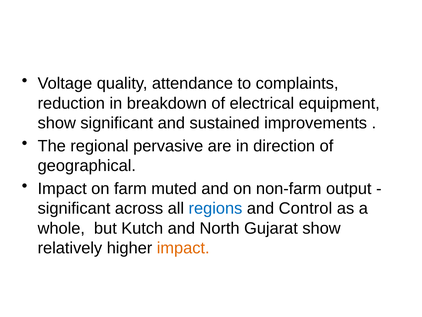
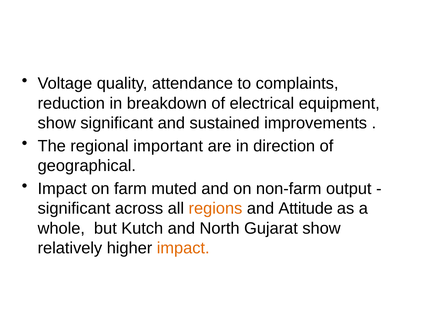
pervasive: pervasive -> important (168, 146)
regions colour: blue -> orange (215, 208)
Control: Control -> Attitude (306, 208)
